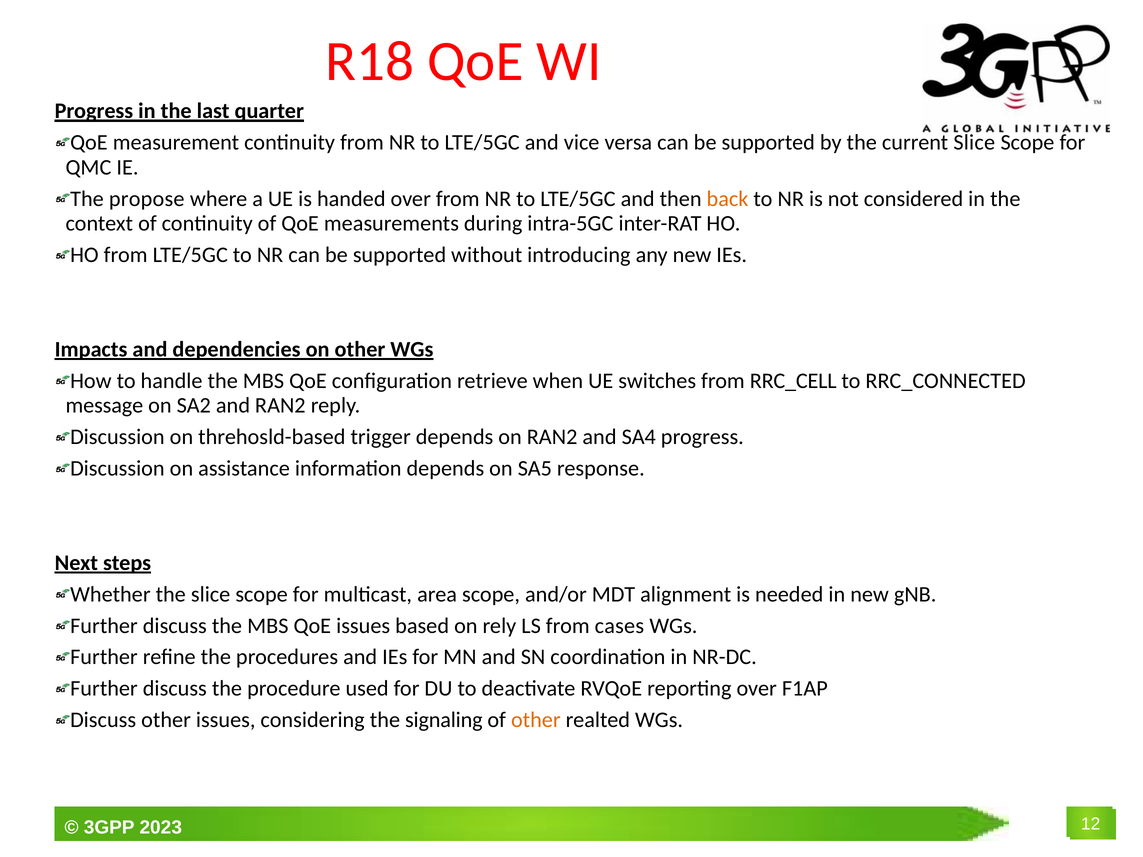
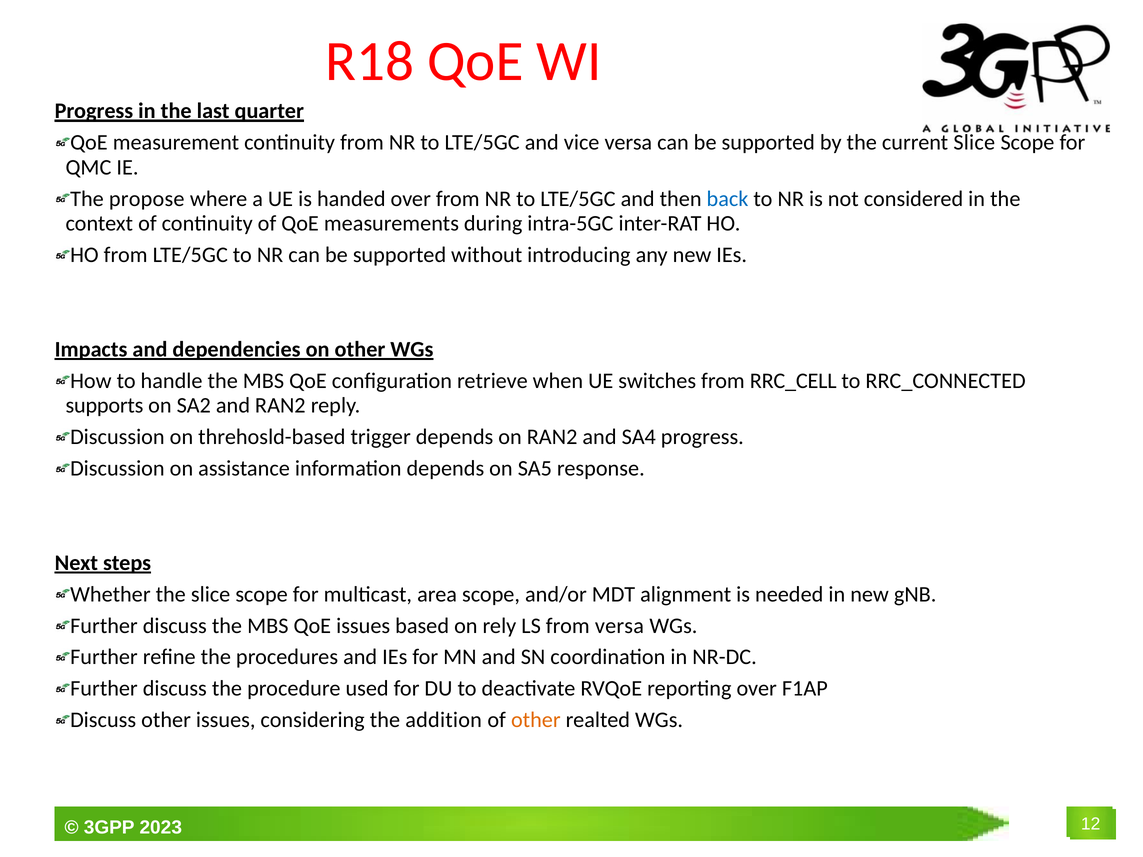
back colour: orange -> blue (728, 199)
message: message -> supports (104, 406)
from cases: cases -> versa (619, 626)
signaling: signaling -> addition (444, 720)
